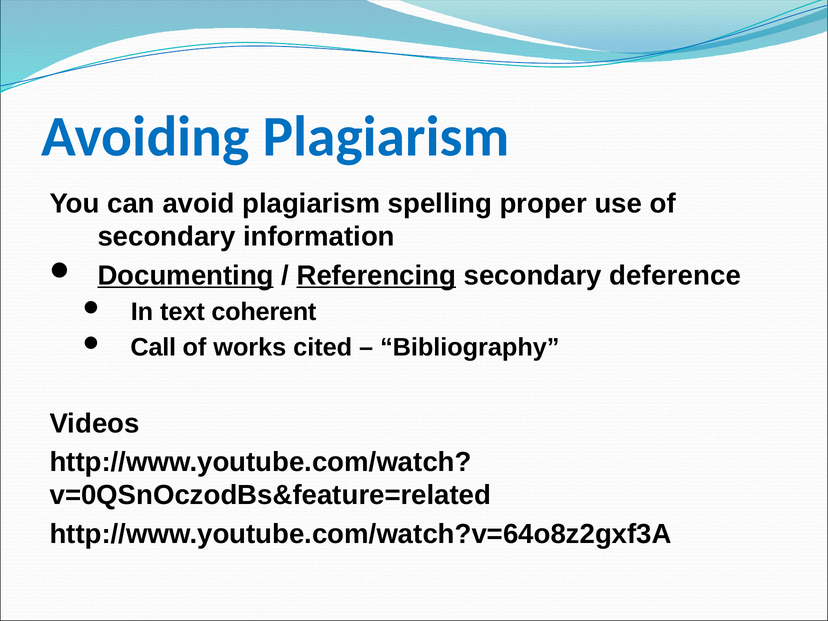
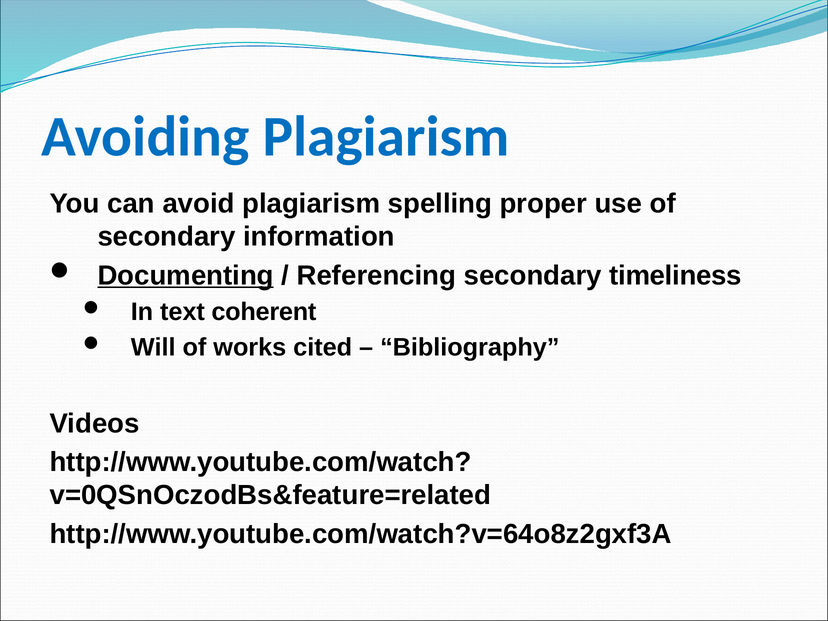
Referencing underline: present -> none (376, 276)
deference: deference -> timeliness (675, 276)
Call: Call -> Will (153, 348)
